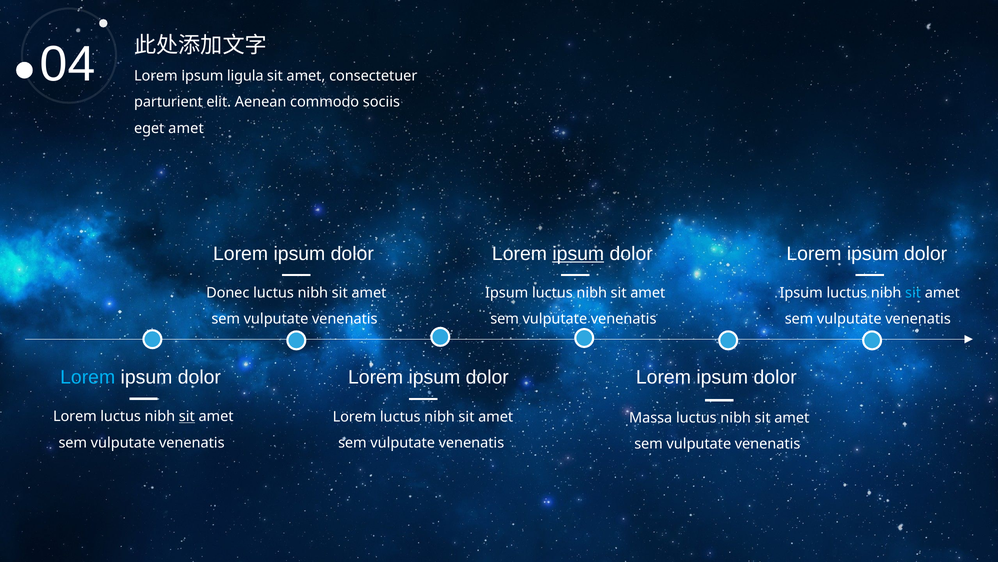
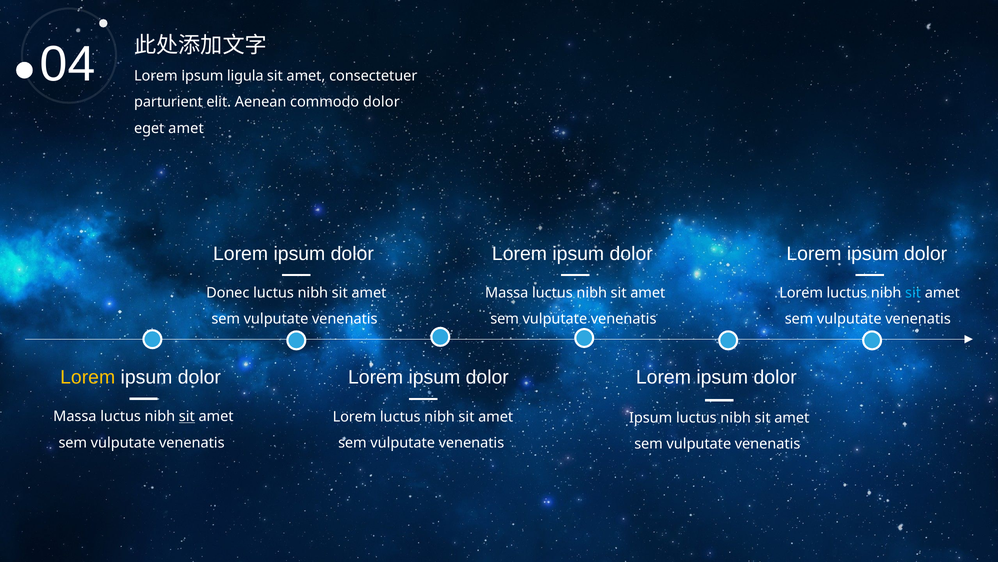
commodo sociis: sociis -> dolor (381, 102)
ipsum underline: present -> none (578, 254)
Ipsum: Ipsum -> Massa (507, 293)
Ipsum: Ipsum -> Lorem (801, 293)
Lorem colour: light blue -> yellow (88, 377)
Lorem: Lorem -> Massa (75, 416)
Massa: Massa -> Ipsum (651, 418)
